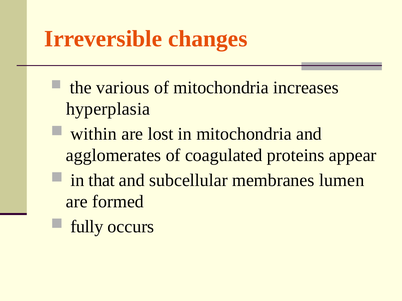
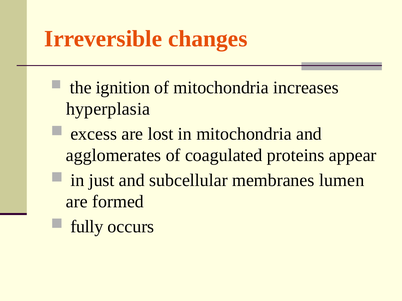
various: various -> ignition (123, 88)
within: within -> excess (94, 134)
that: that -> just (102, 181)
